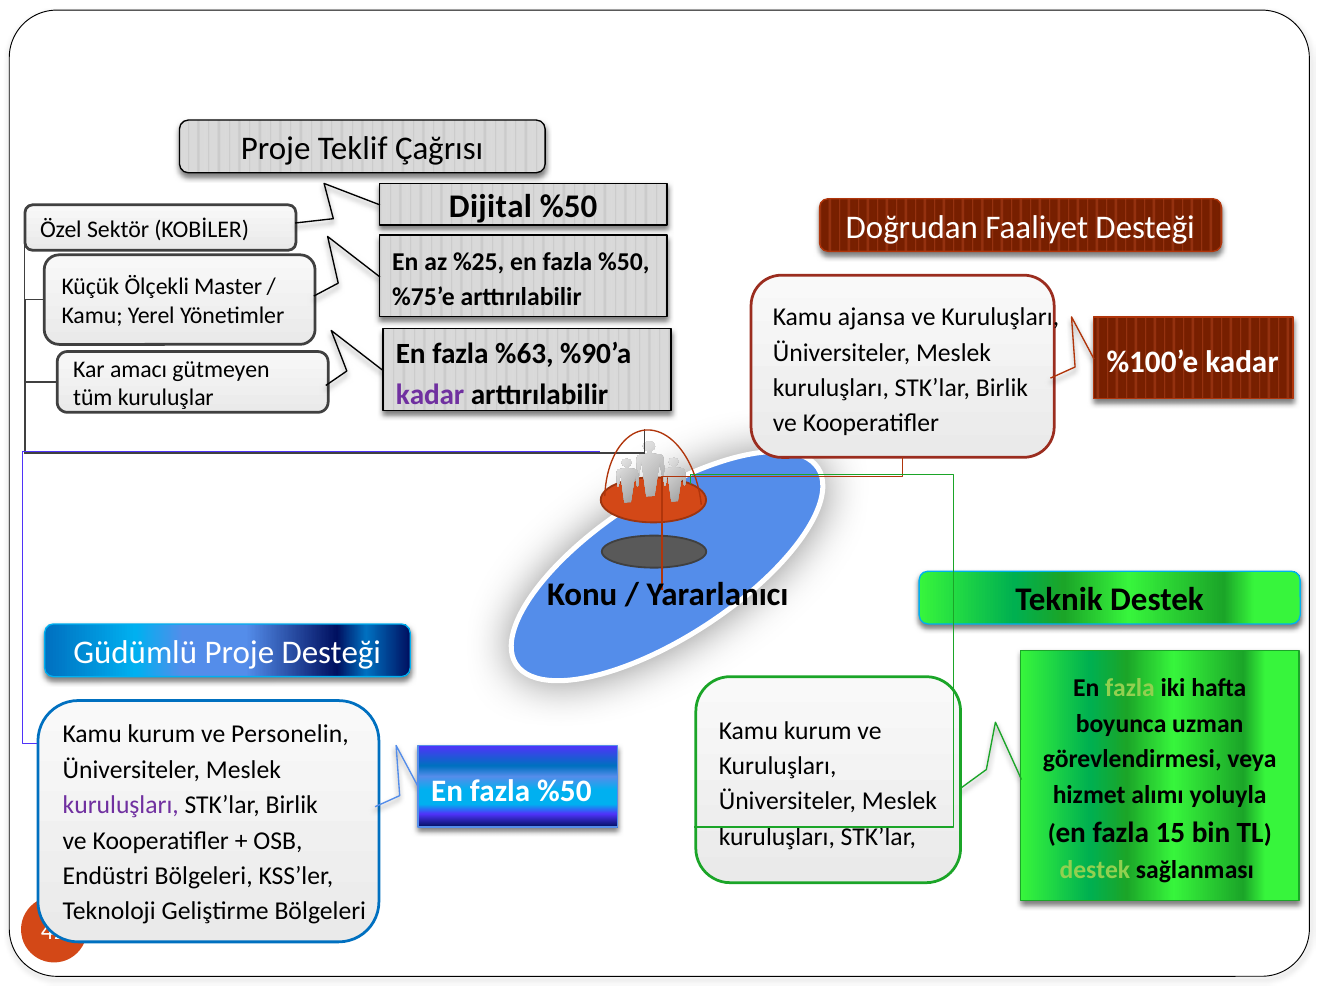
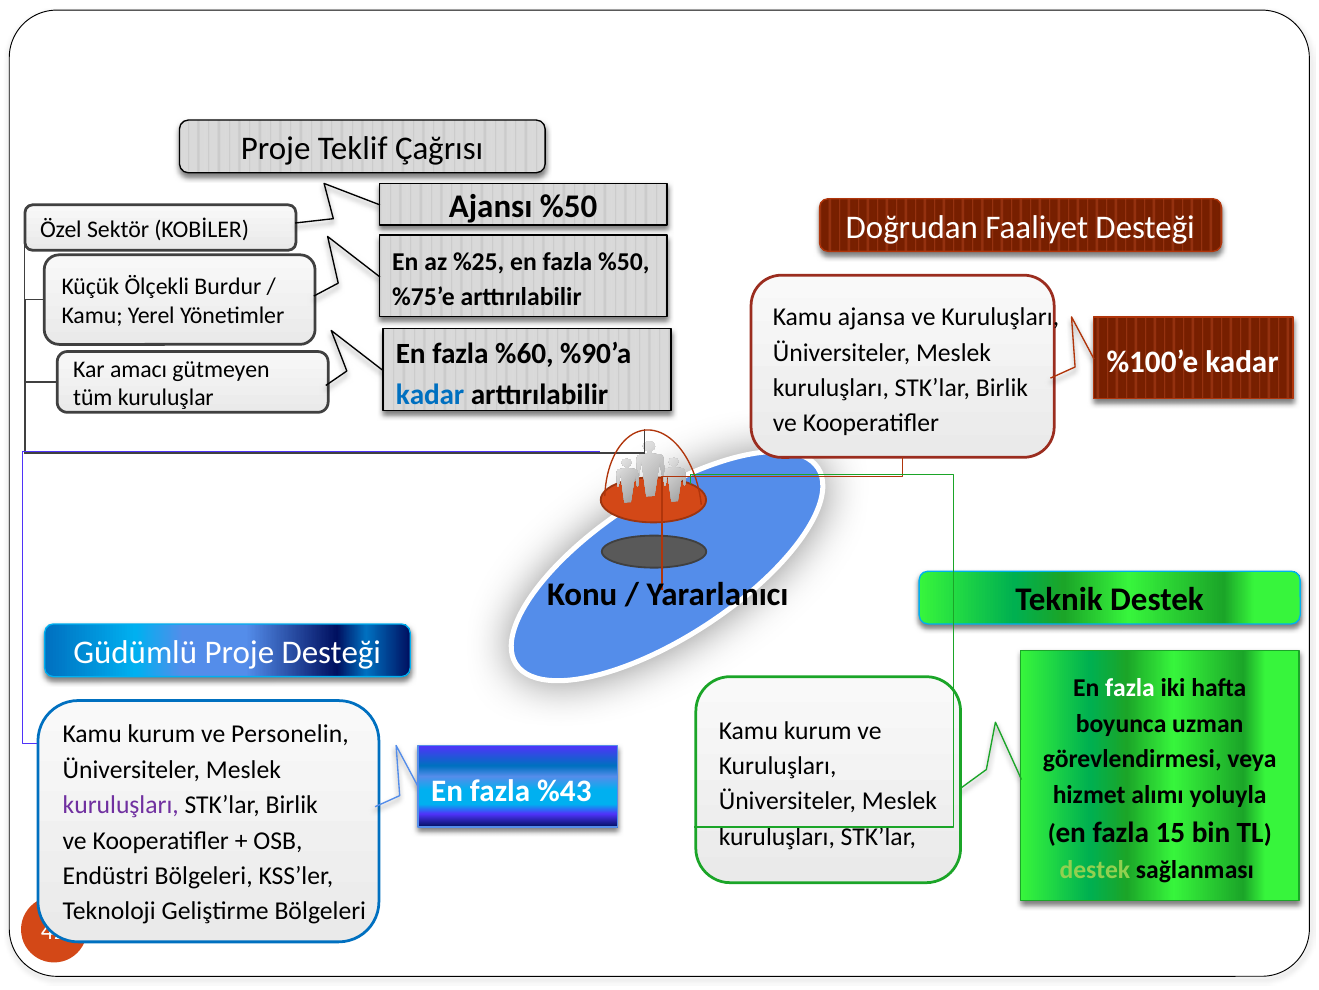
Dijital: Dijital -> Ajansı (491, 206)
Master: Master -> Burdur (228, 287)
%63: %63 -> %60 (524, 354)
kadar colour: purple -> blue (430, 394)
fazla colour: light green -> white (1130, 688)
%50: %50 -> %43 (564, 791)
